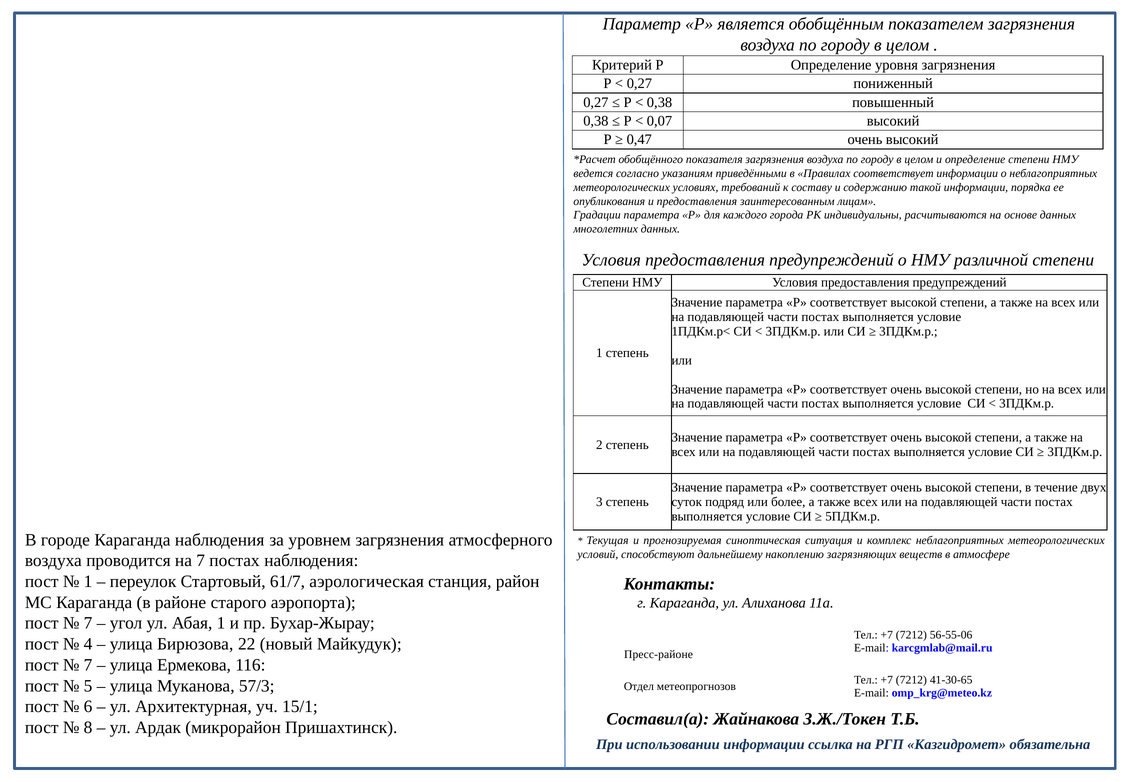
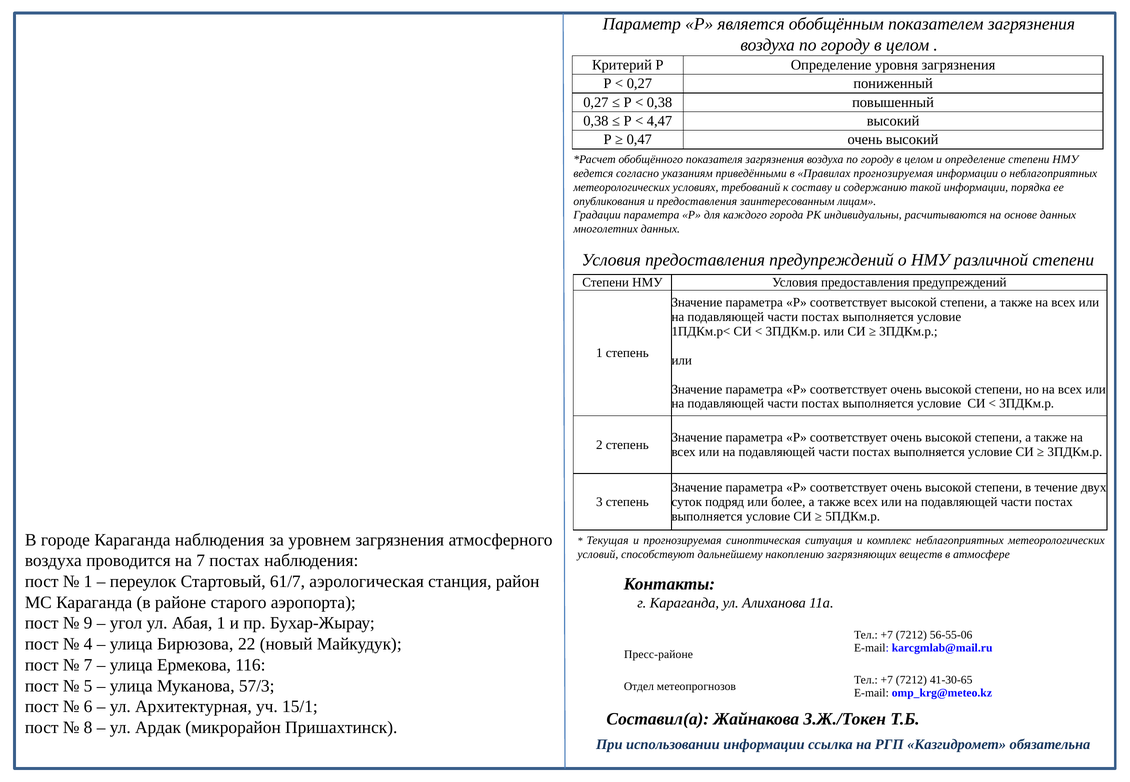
0,07: 0,07 -> 4,47 (659, 121)
Правилах соответствует: соответствует -> прогнозируемая (893, 174)
7: 7 -> 9 (88, 623)
